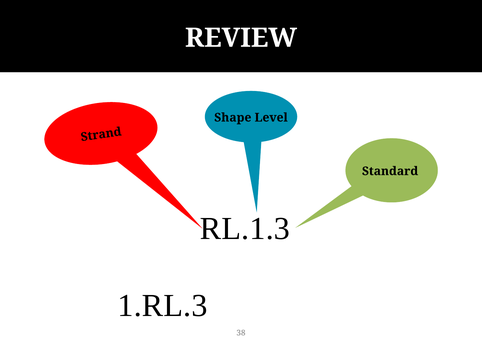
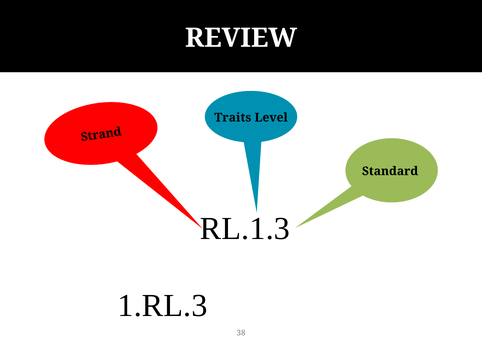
Shape: Shape -> Traits (233, 118)
